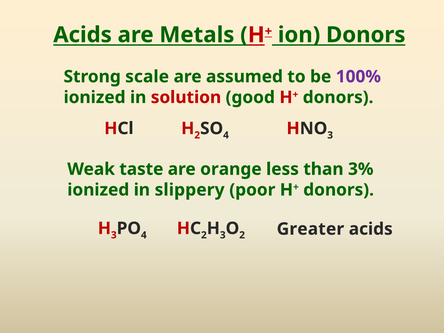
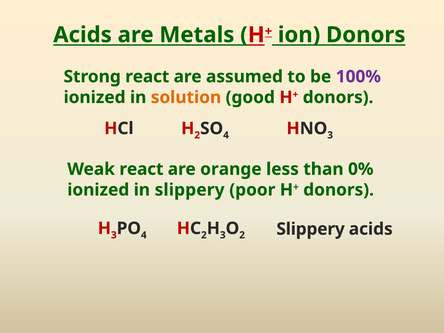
Strong scale: scale -> react (147, 77)
solution colour: red -> orange (186, 97)
Weak taste: taste -> react (141, 169)
3%: 3% -> 0% (361, 169)
Greater: Greater -> Slippery (311, 229)
